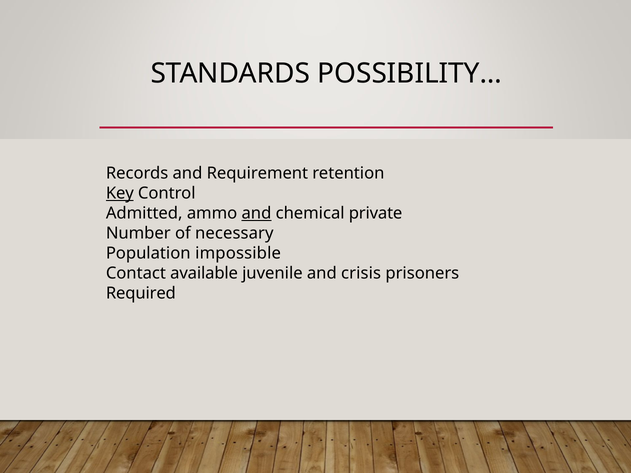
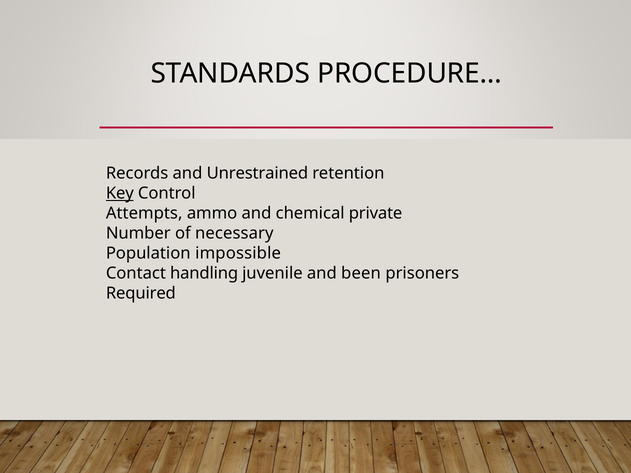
POSSIBILITY…: POSSIBILITY… -> PROCEDURE… (410, 74)
Requirement: Requirement -> Unrestrained (257, 173)
Admitted: Admitted -> Attempts (144, 213)
and underline: present -> none (256, 213)
available: available -> handling (204, 273)
crisis: crisis -> been (361, 273)
